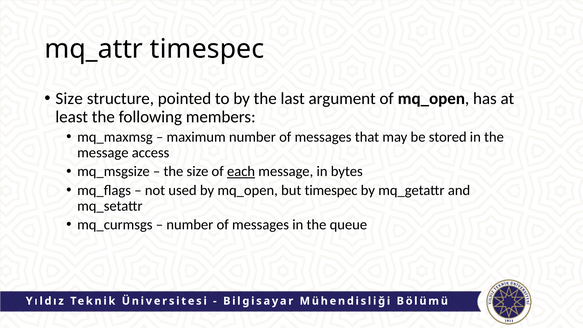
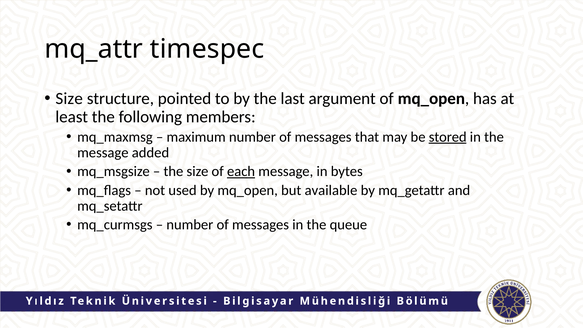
stored underline: none -> present (448, 137)
access: access -> added (150, 153)
but timespec: timespec -> available (331, 190)
